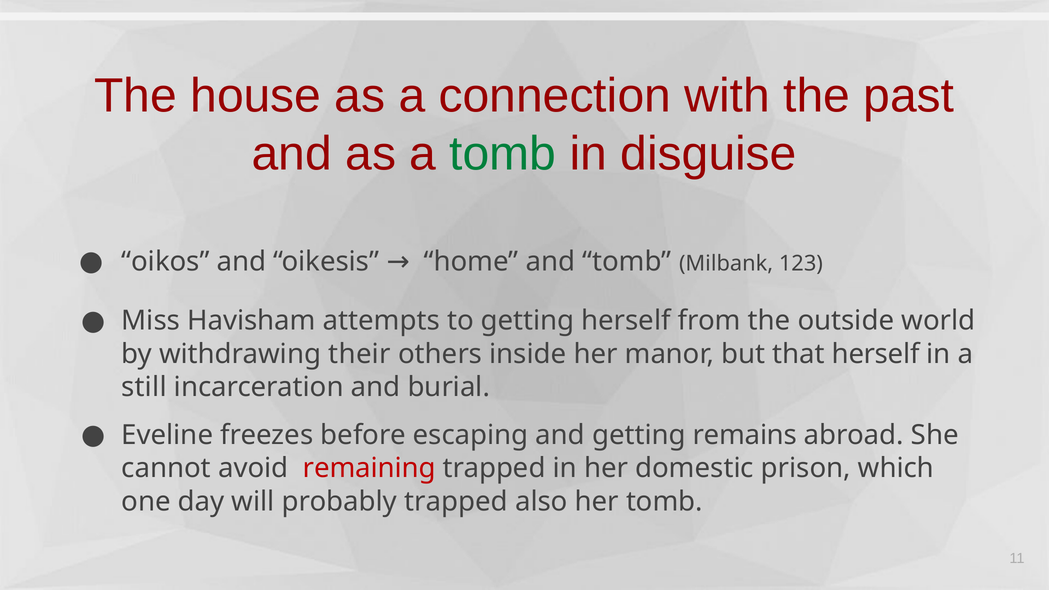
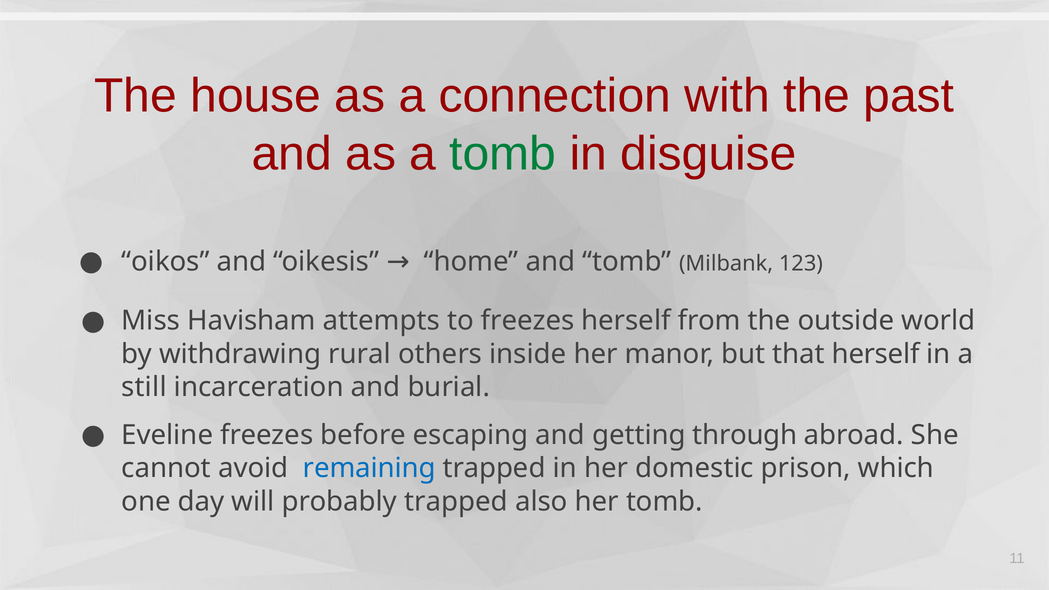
to getting: getting -> freezes (528, 321)
their: their -> rural (360, 354)
remains: remains -> through (745, 435)
remaining colour: red -> blue (369, 468)
